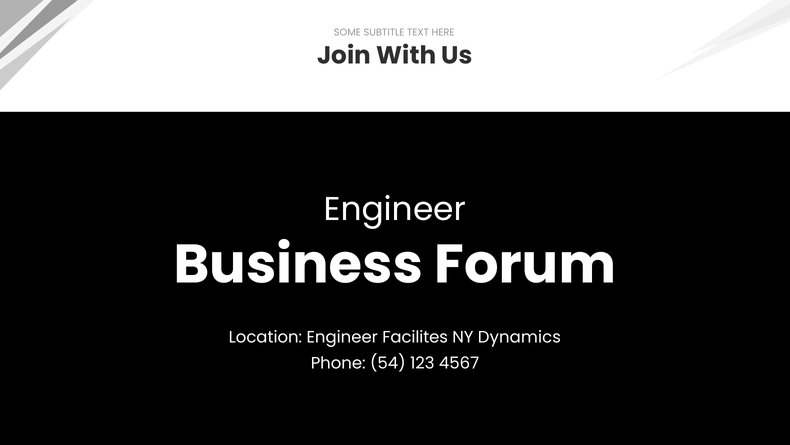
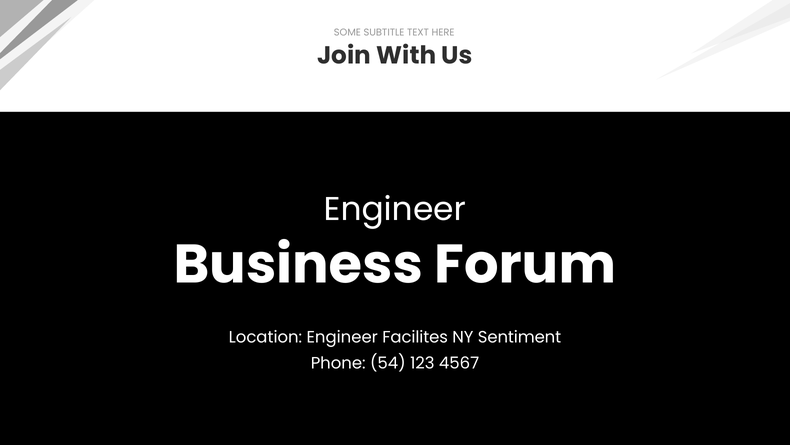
Dynamics: Dynamics -> Sentiment (520, 337)
